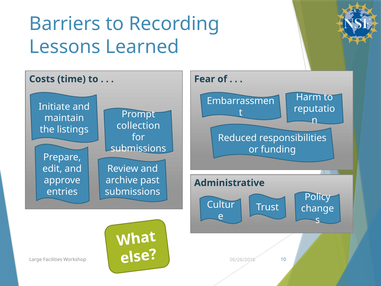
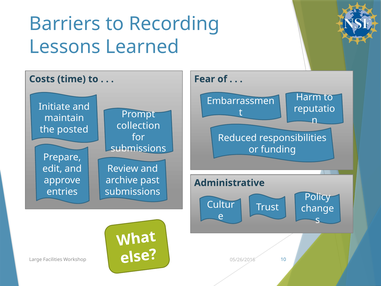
listings: listings -> posted (73, 129)
